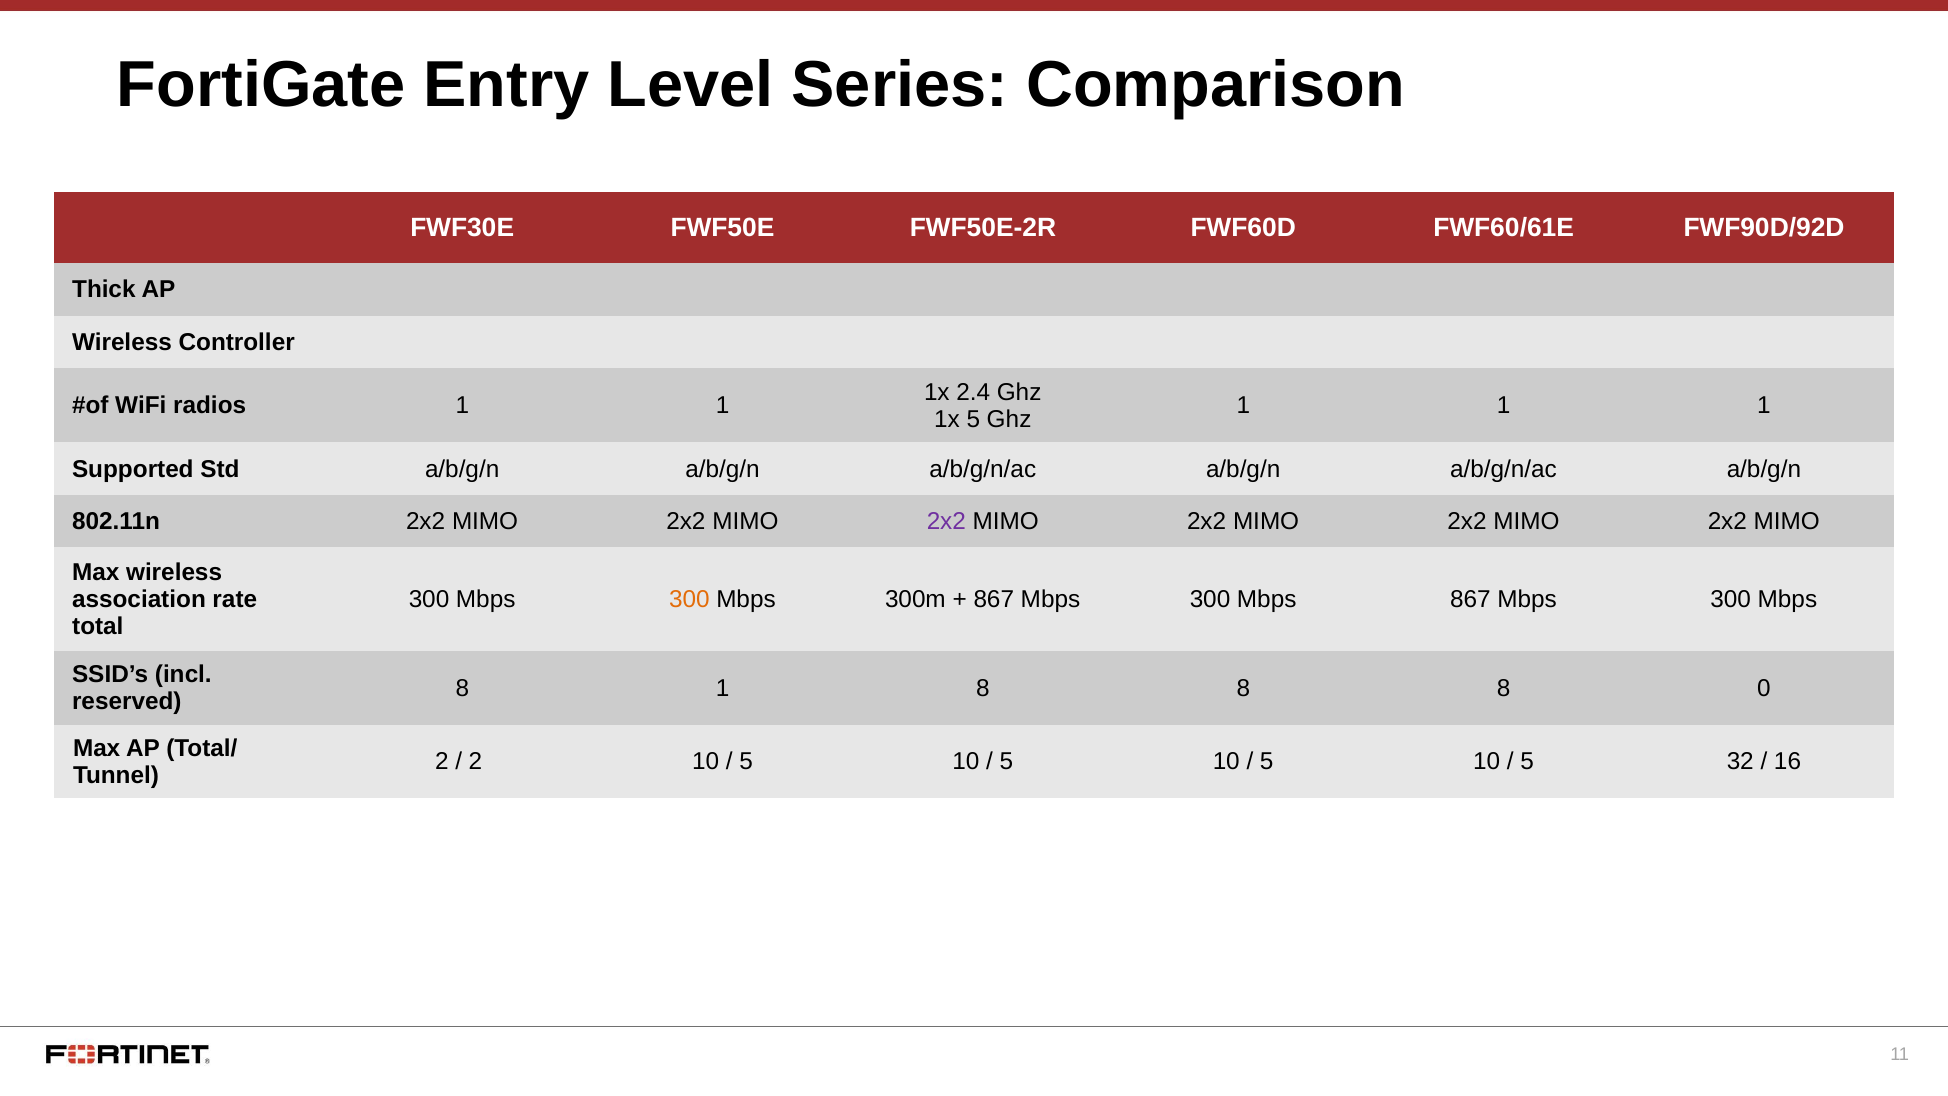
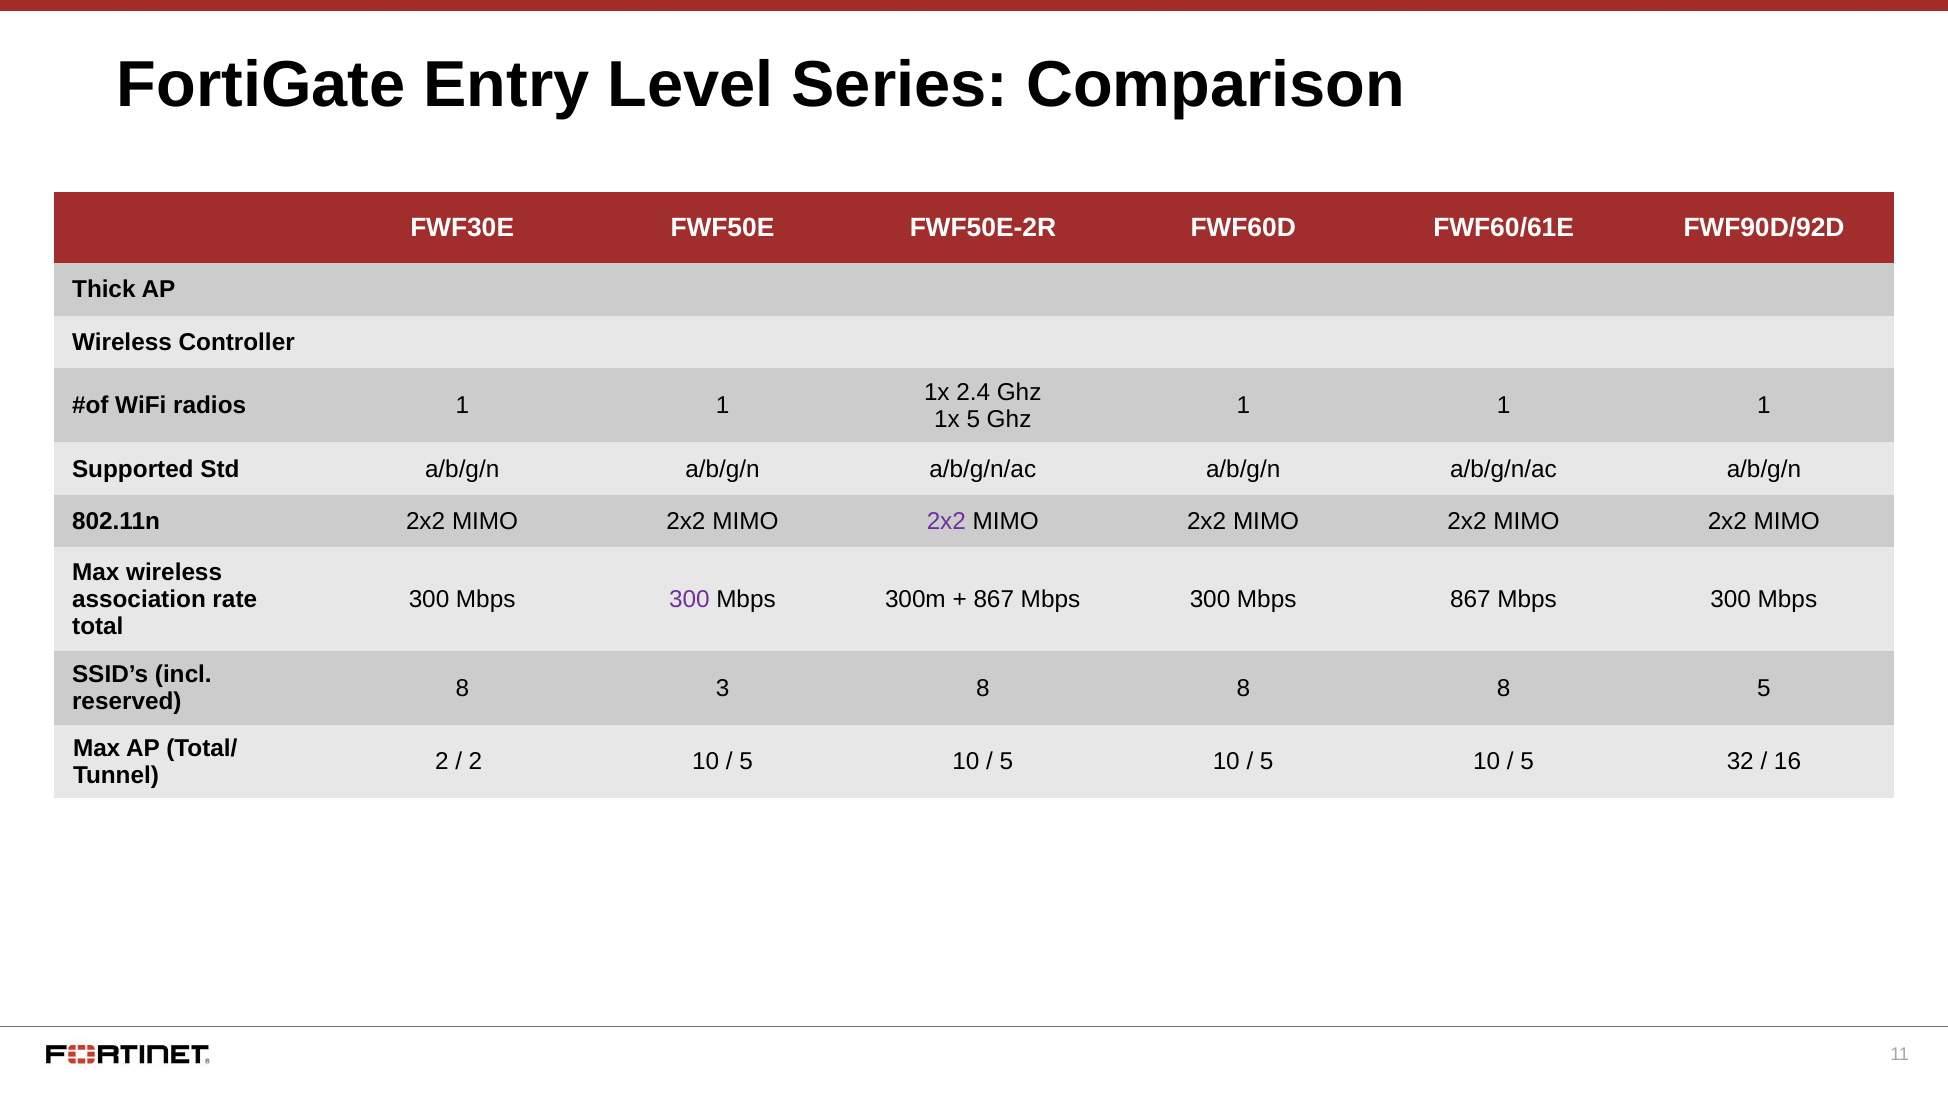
300 colour: orange -> purple (689, 600)
8 1: 1 -> 3 (723, 688)
8 0: 0 -> 5 (1764, 688)
